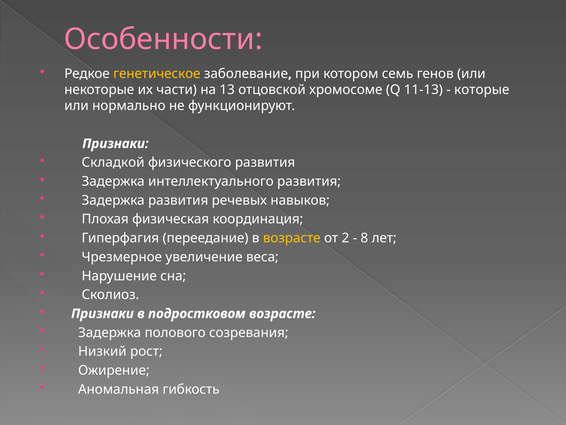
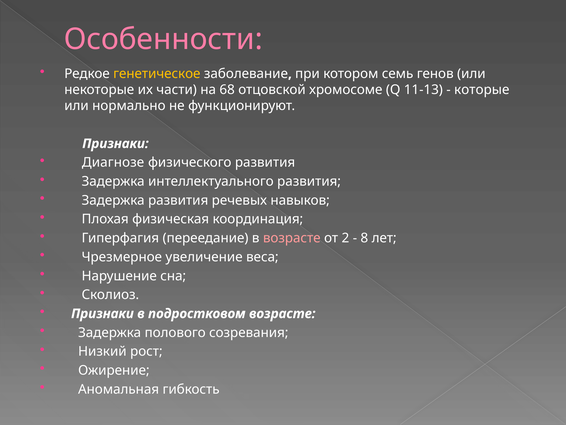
13: 13 -> 68 (227, 90)
Складкой: Складкой -> Диагнозе (113, 162)
возрасте colour: yellow -> pink (292, 238)
